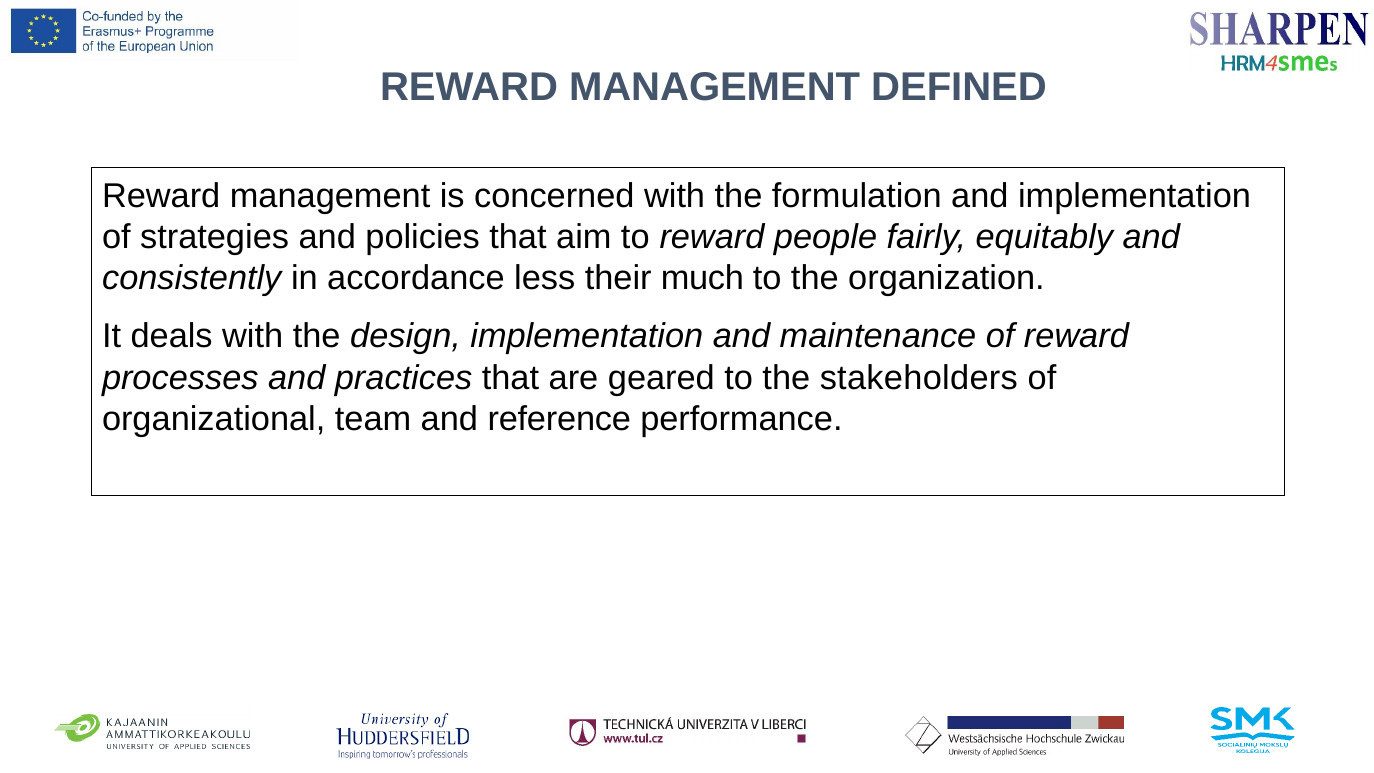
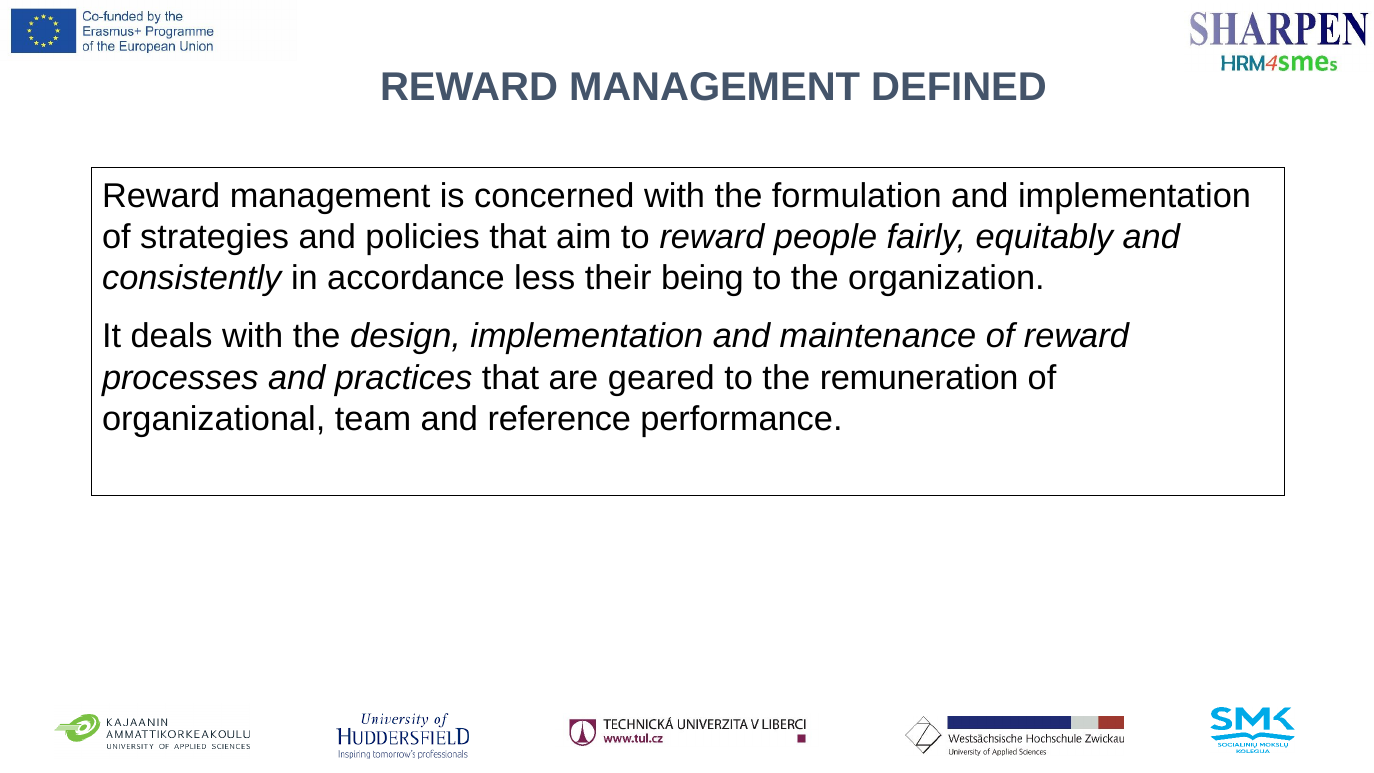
much: much -> being (702, 278)
stakeholders: stakeholders -> remuneration (919, 378)
